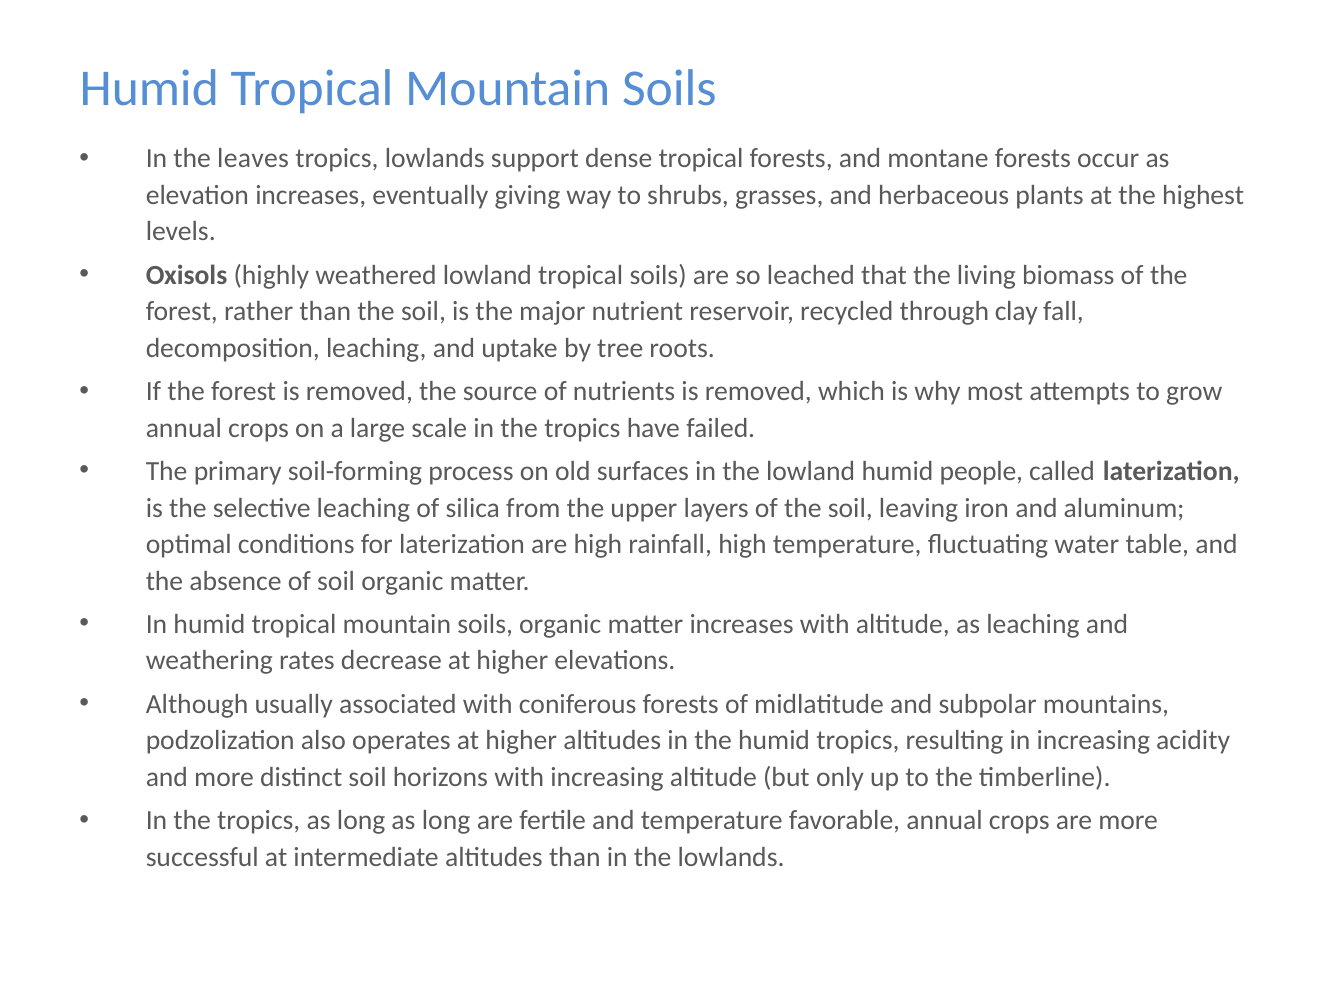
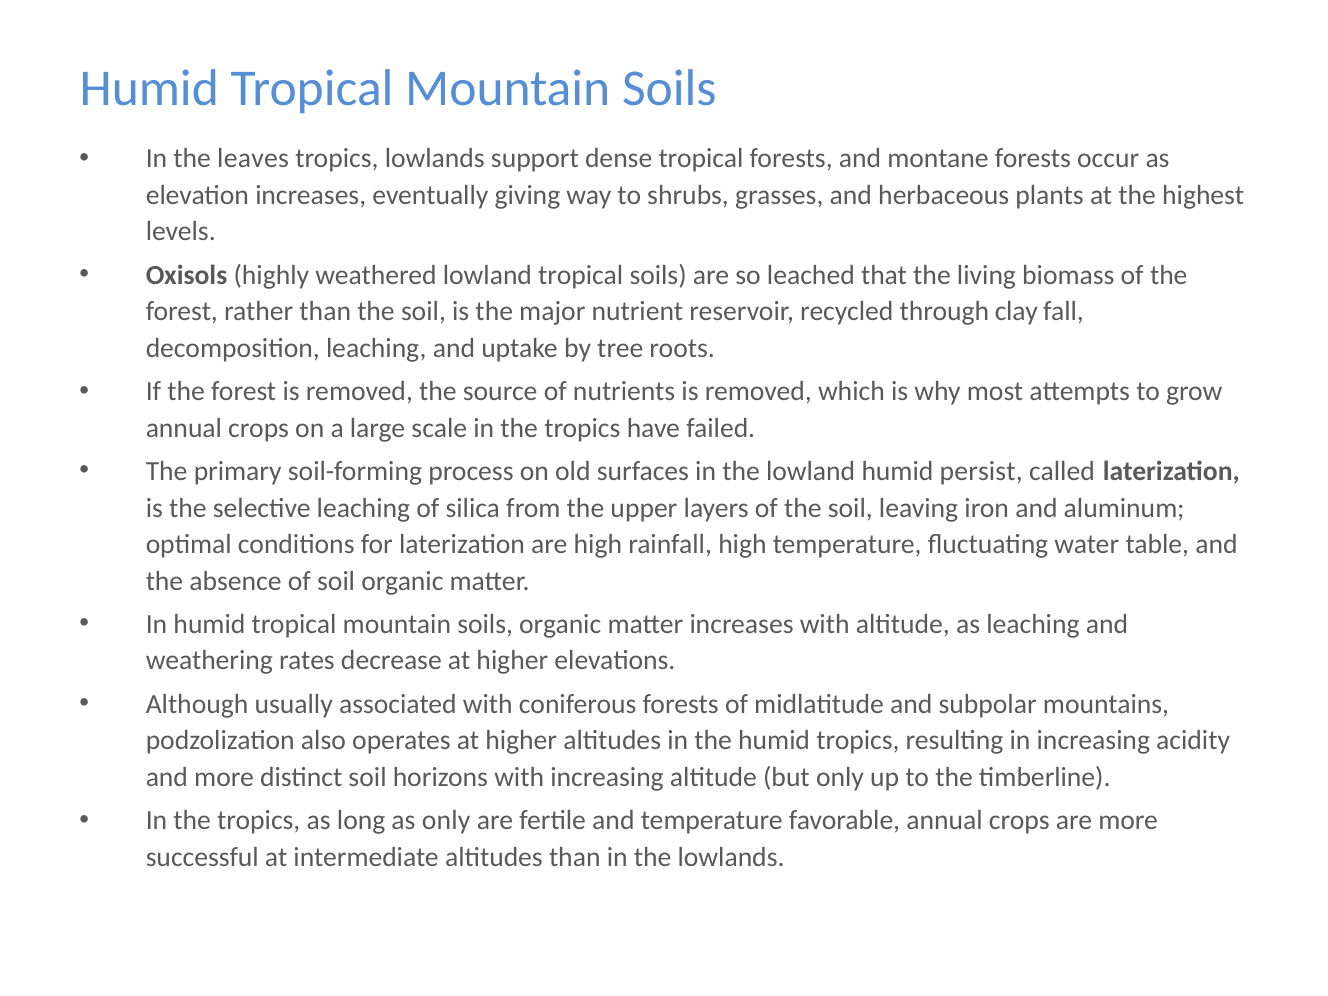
people: people -> persist (981, 471)
long as long: long -> only (446, 821)
